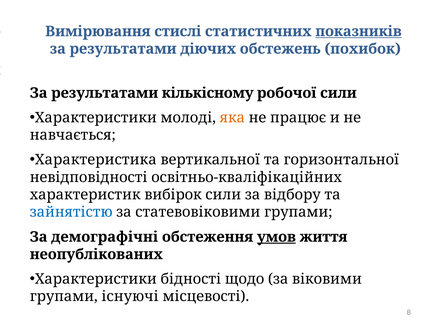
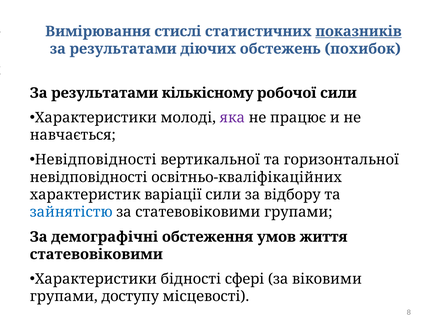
яка colour: orange -> purple (232, 118)
Характеристика: Характеристика -> Невідповідності (96, 160)
вибірок: вибірок -> варіації (173, 195)
умов underline: present -> none (276, 237)
неопублікованих: неопублікованих -> статевовіковими (96, 255)
щодо: щодо -> сфері (245, 280)
існуючі: існуючі -> доступу (130, 297)
